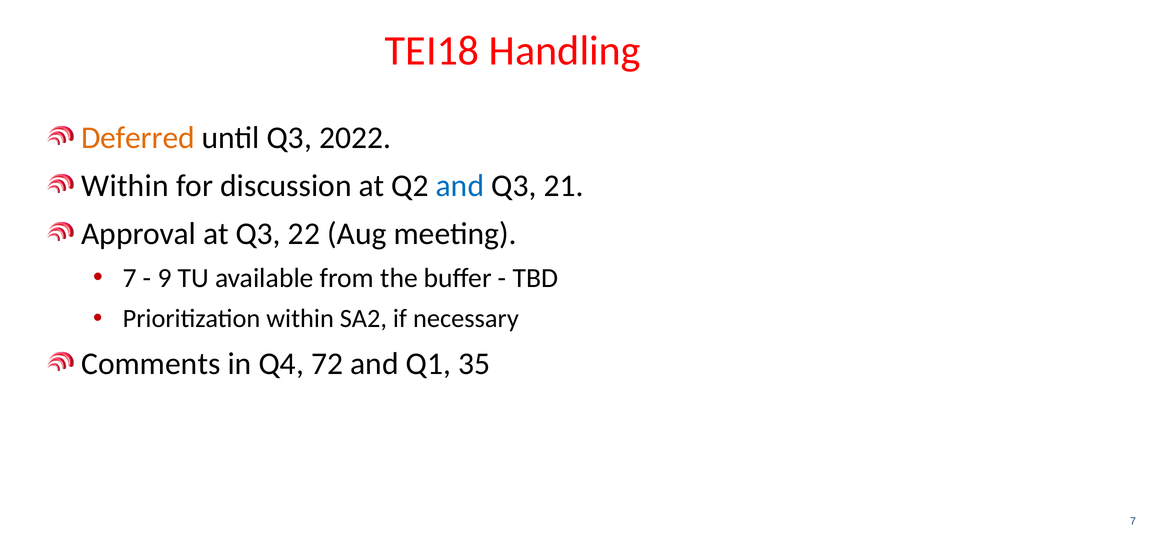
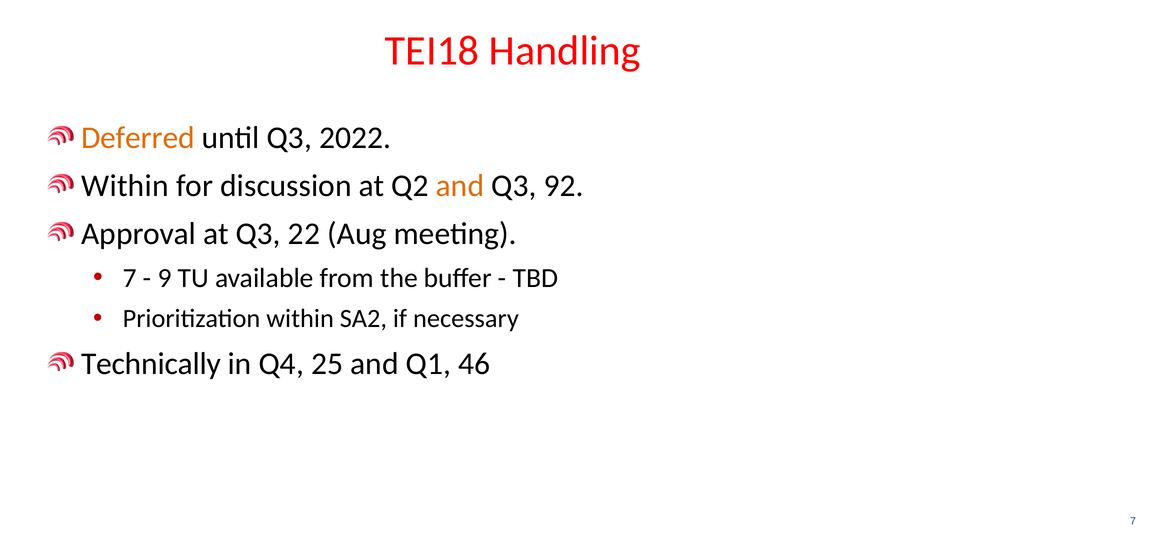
and colour: blue -> orange (460, 186)
21: 21 -> 92 (564, 186)
Comments: Comments -> Technically (151, 364)
72: 72 -> 25 (327, 364)
35: 35 -> 46 (474, 364)
